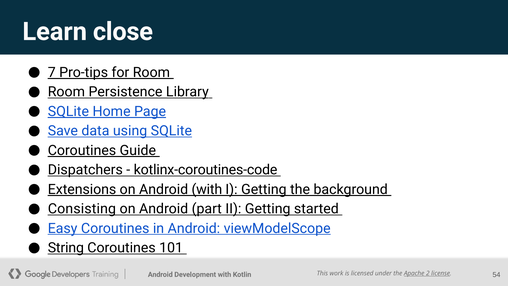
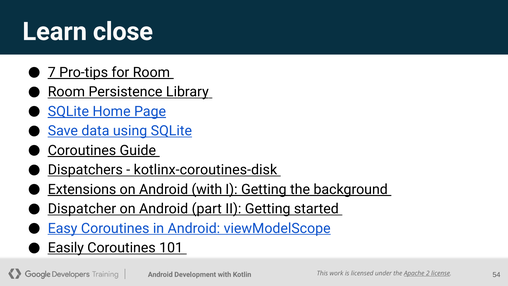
kotlinx-coroutines-code: kotlinx-coroutines-code -> kotlinx-coroutines-disk (205, 170)
Consisting: Consisting -> Dispatcher (82, 209)
String: String -> Easily (66, 248)
